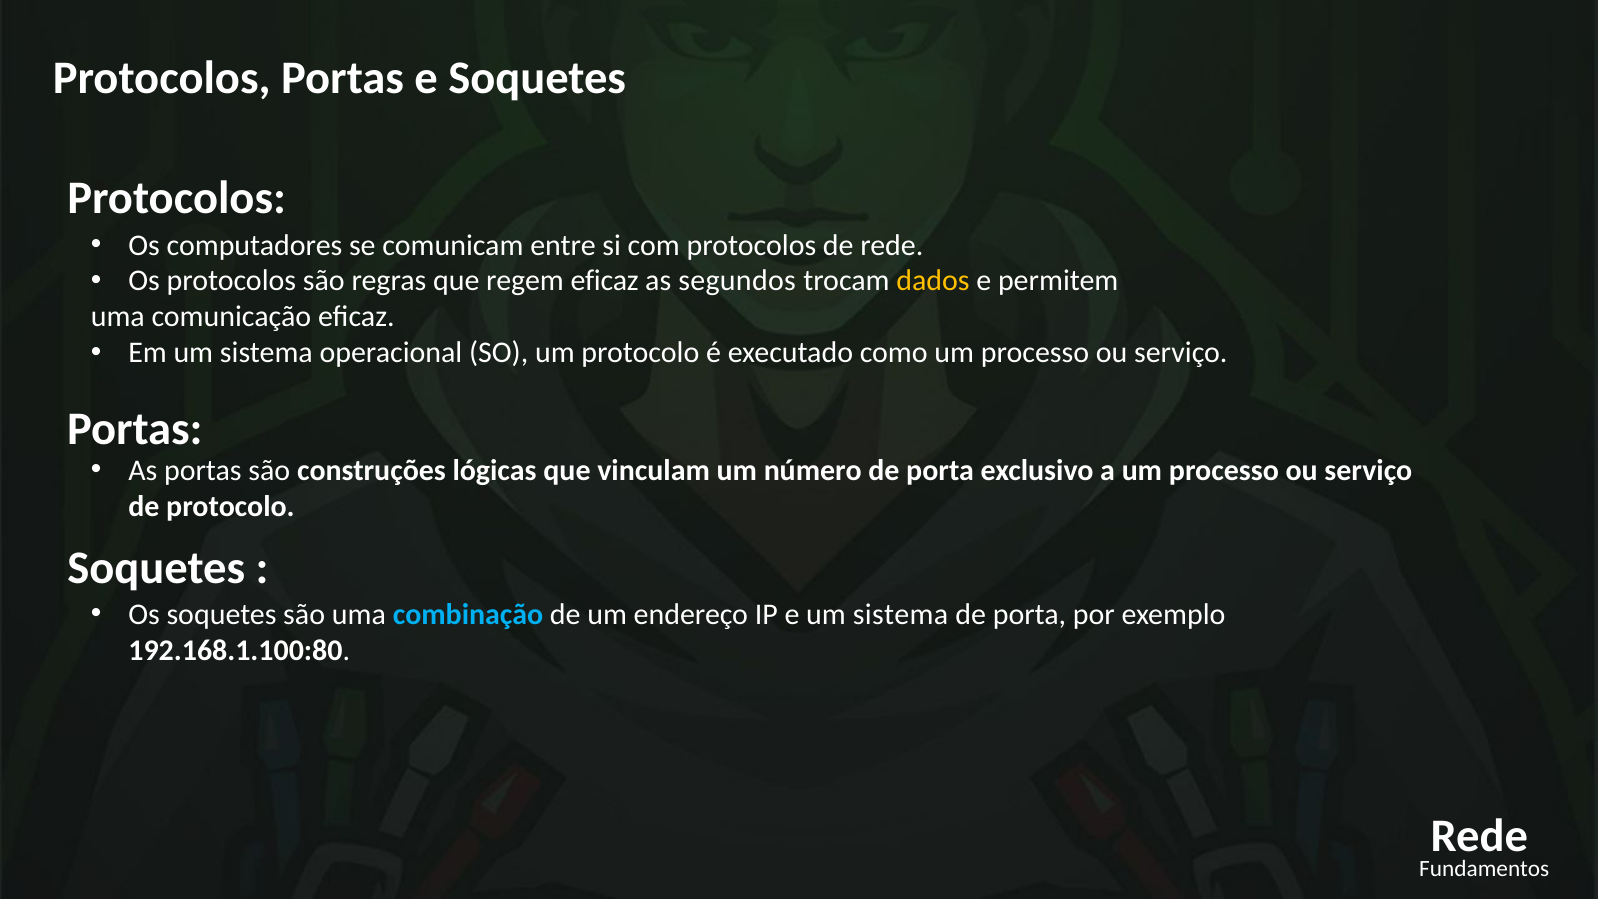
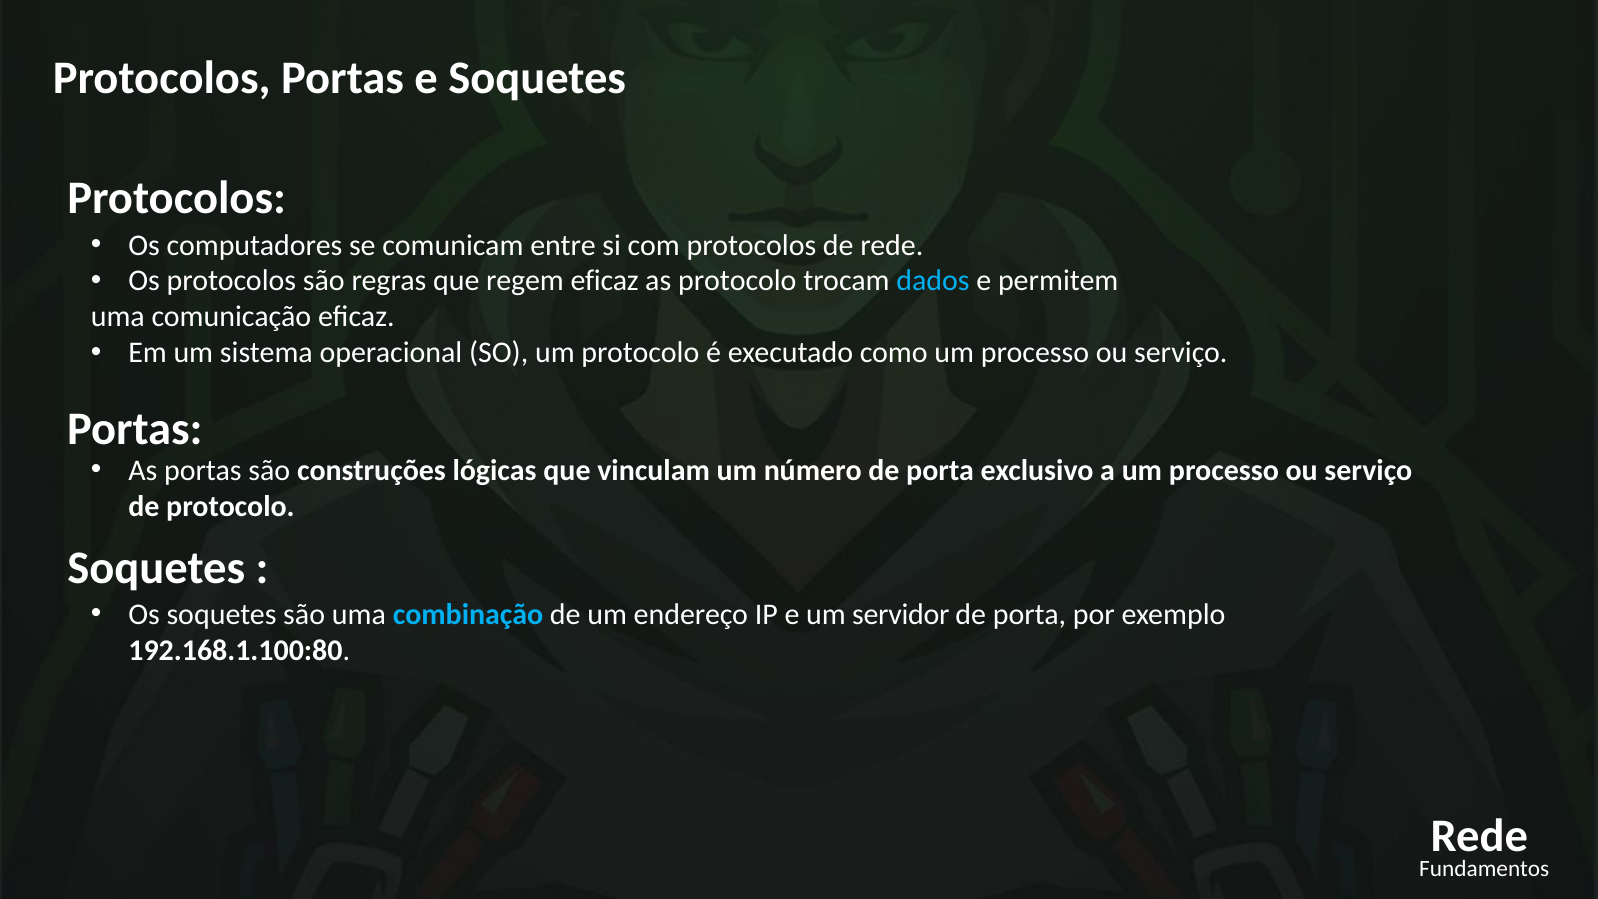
as segundos: segundos -> protocolo (737, 281)
dados colour: yellow -> light blue (933, 281)
e um sistema: sistema -> servidor (901, 614)
